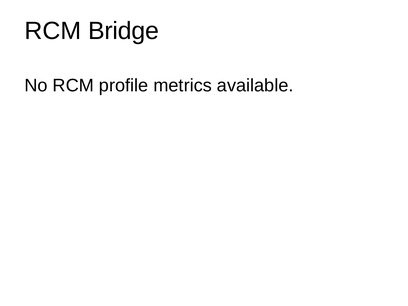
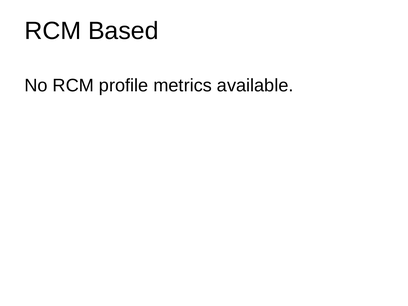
Bridge: Bridge -> Based (123, 31)
